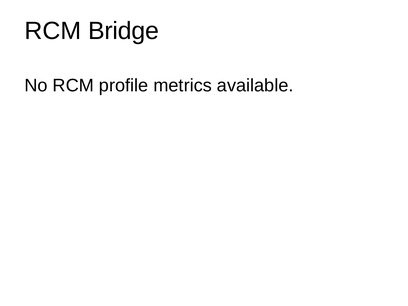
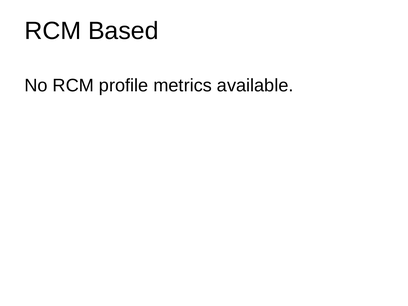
Bridge: Bridge -> Based (123, 31)
